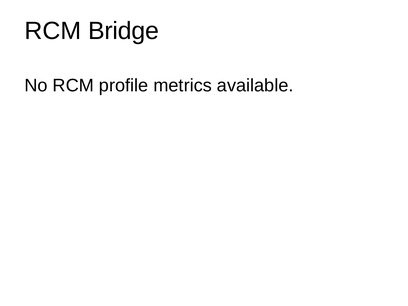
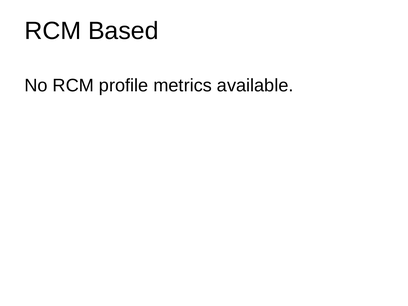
Bridge: Bridge -> Based (123, 31)
